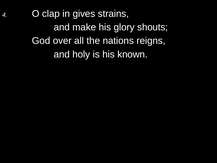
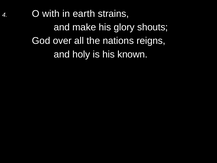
clap: clap -> with (51, 14)
gives: gives -> earth (84, 14)
